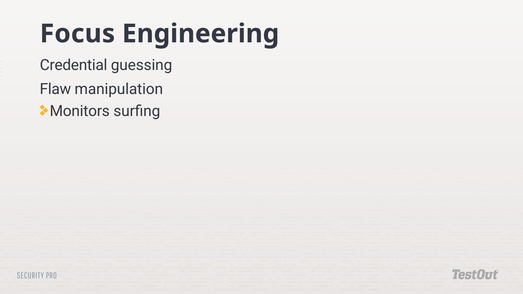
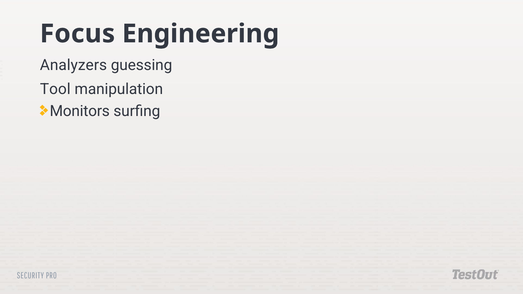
Credential: Credential -> Analyzers (73, 65)
Flaw: Flaw -> Tool (55, 89)
